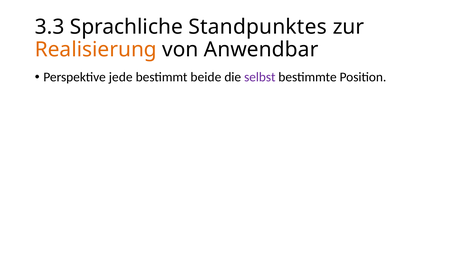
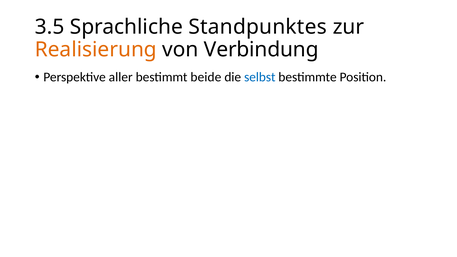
3.3: 3.3 -> 3.5 (50, 27)
Anwendbar: Anwendbar -> Verbindung (261, 50)
jede: jede -> aller (121, 77)
selbst colour: purple -> blue (260, 77)
